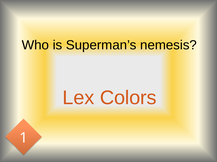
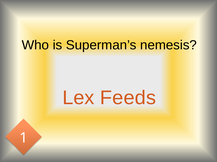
Colors: Colors -> Feeds (128, 98)
